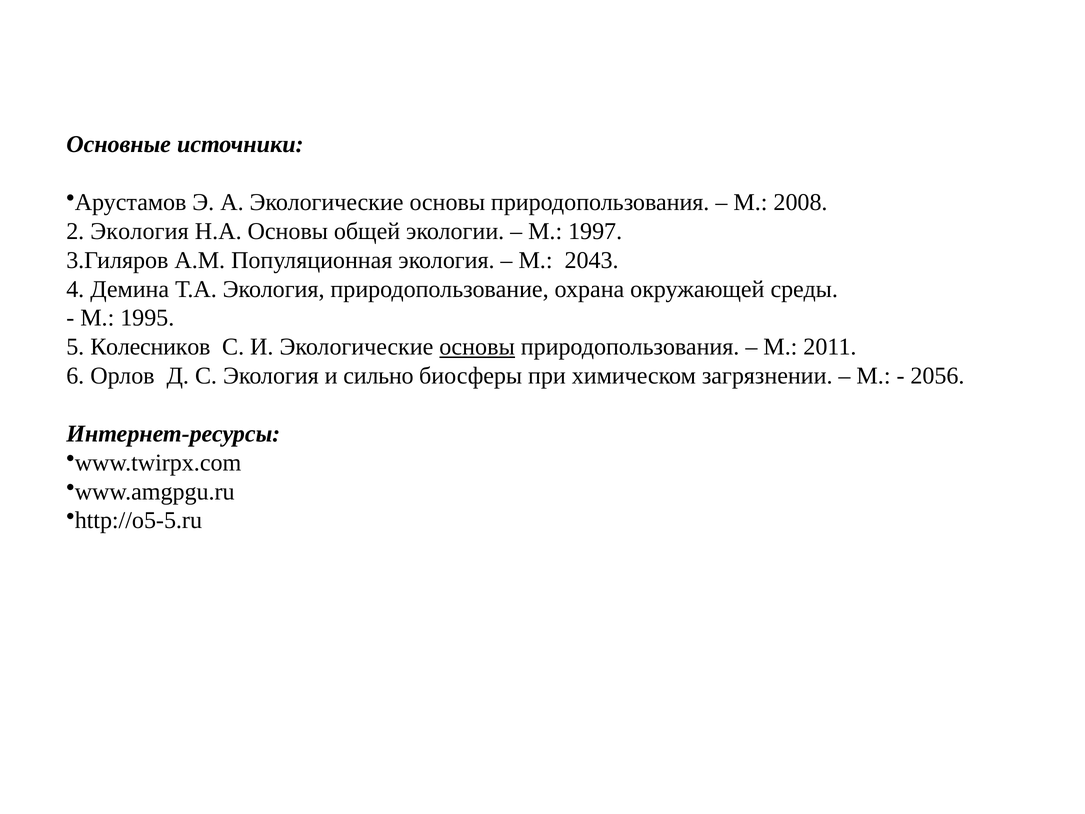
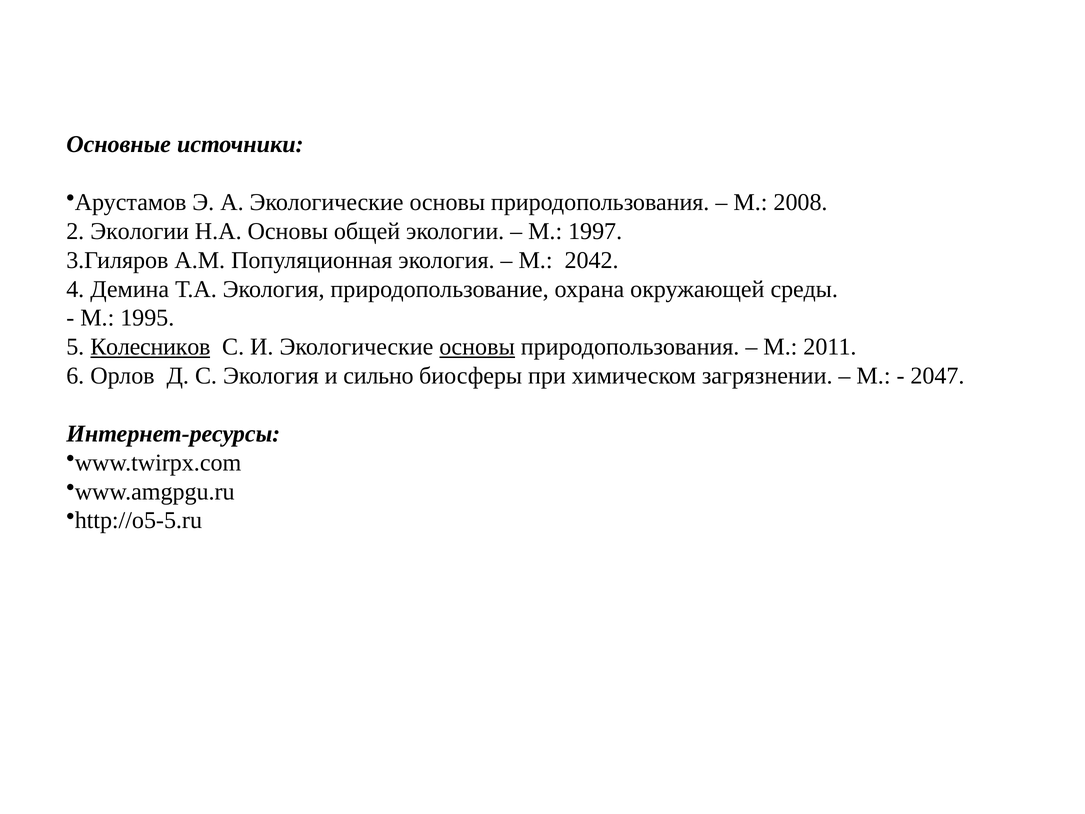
2 Экология: Экология -> Экологии (140, 231)
2043: 2043 -> 2042 (592, 260)
Колесников underline: none -> present (150, 347)
2056: 2056 -> 2047 (937, 376)
